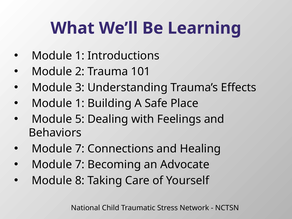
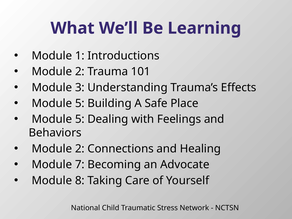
1: 1 -> 5 (80, 103)
7: 7 -> 2 (80, 149)
